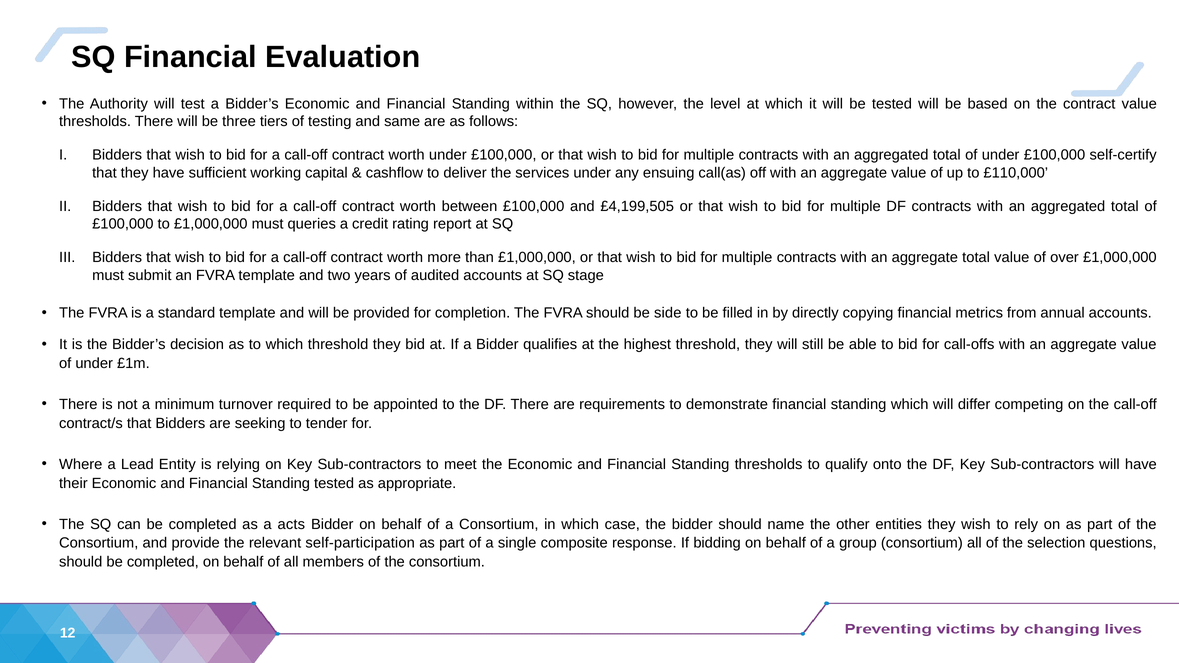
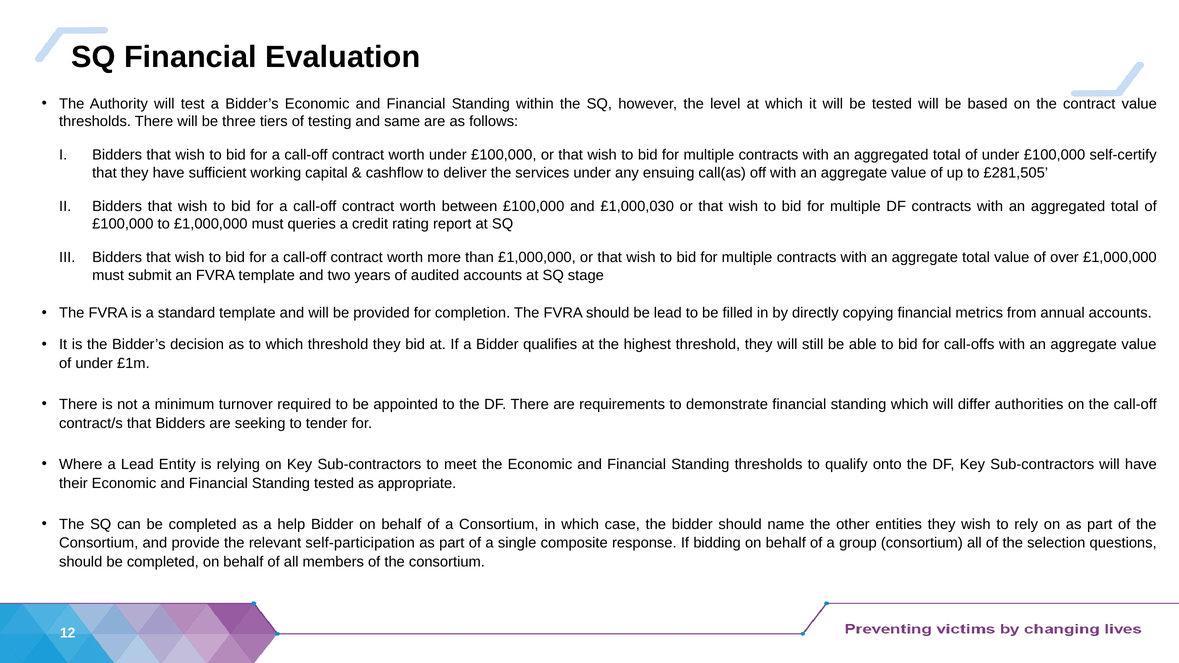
£110,000: £110,000 -> £281,505 (1016, 173)
£4,199,505: £4,199,505 -> £1,000,030 (637, 206)
be side: side -> lead (668, 313)
competing: competing -> authorities (1029, 405)
acts: acts -> help (291, 524)
